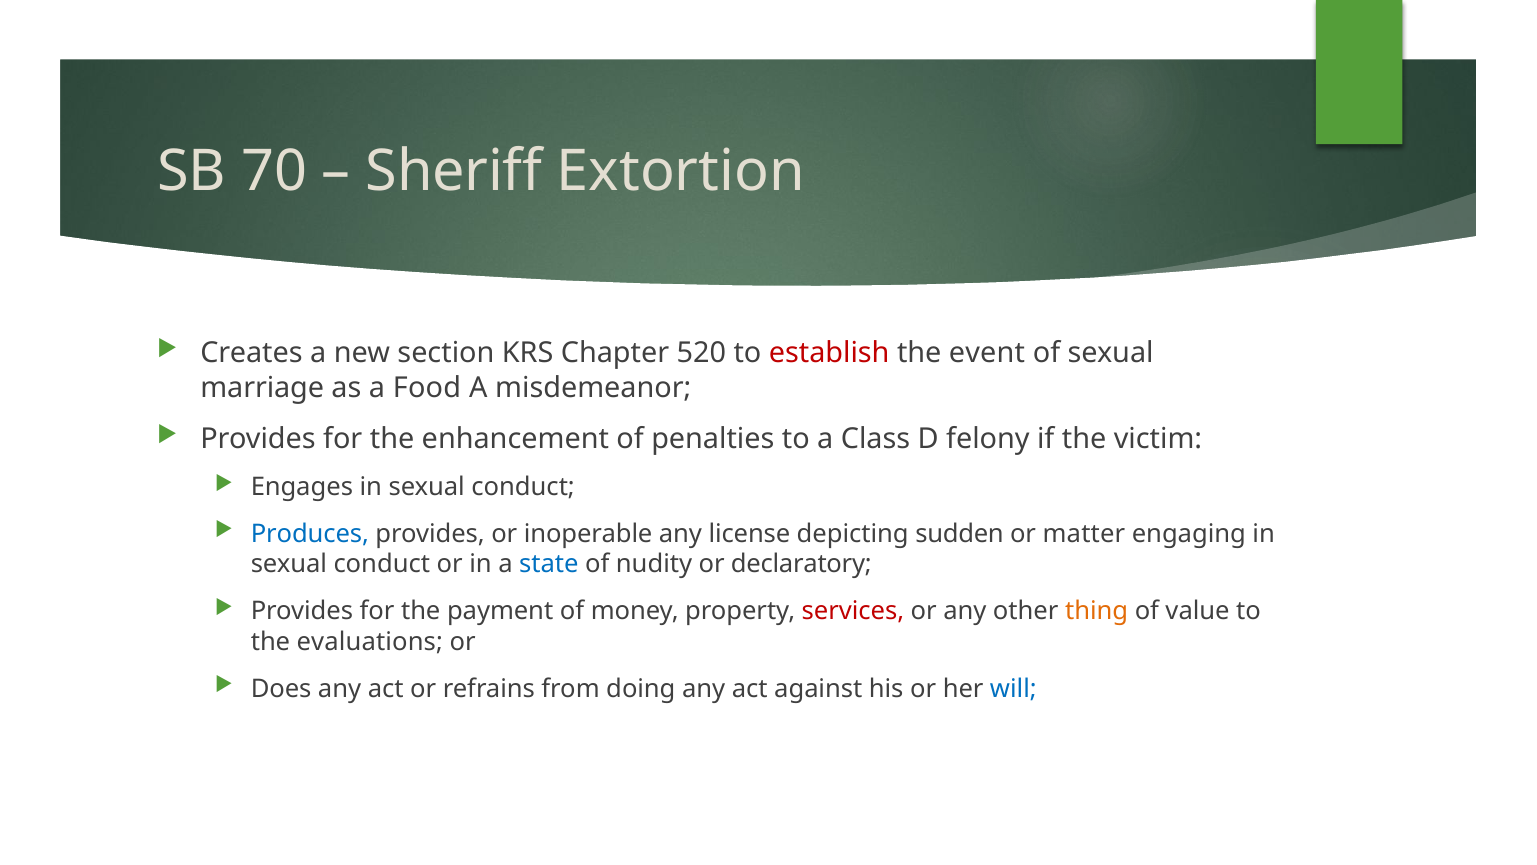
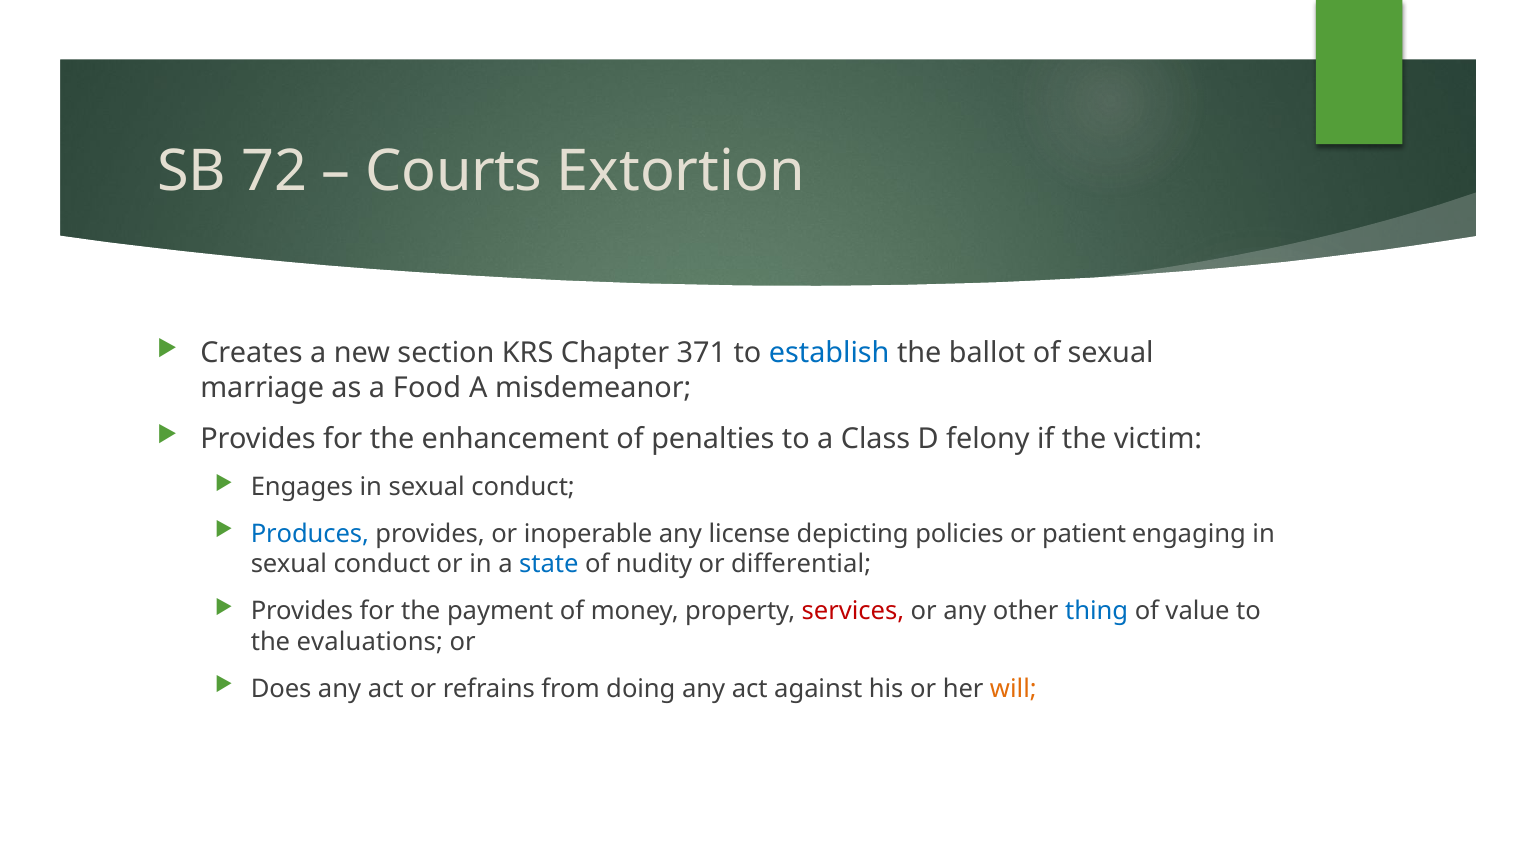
70: 70 -> 72 (274, 171)
Sheriff: Sheriff -> Courts (454, 171)
520: 520 -> 371 (701, 353)
establish colour: red -> blue (829, 353)
event: event -> ballot (987, 353)
sudden: sudden -> policies (960, 534)
matter: matter -> patient (1084, 534)
declaratory: declaratory -> differential (801, 564)
thing colour: orange -> blue (1097, 611)
will colour: blue -> orange (1013, 688)
